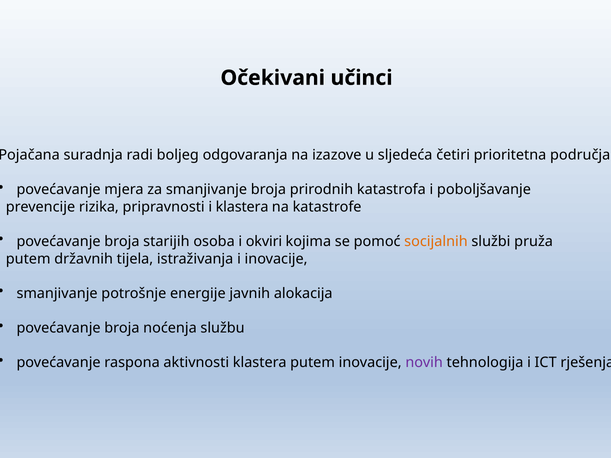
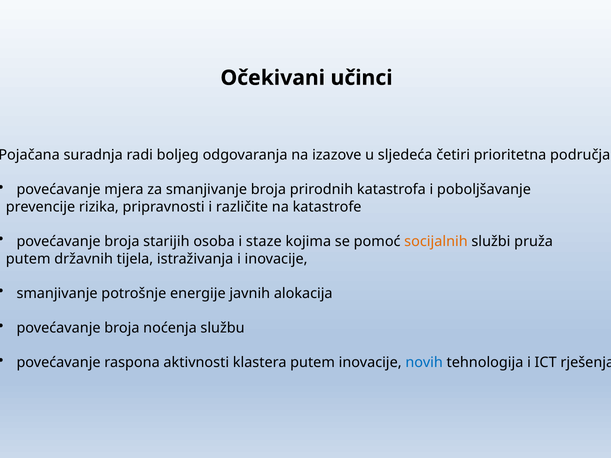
i klastera: klastera -> različite (242, 207)
okviri: okviri -> staze (264, 242)
novih colour: purple -> blue (424, 363)
